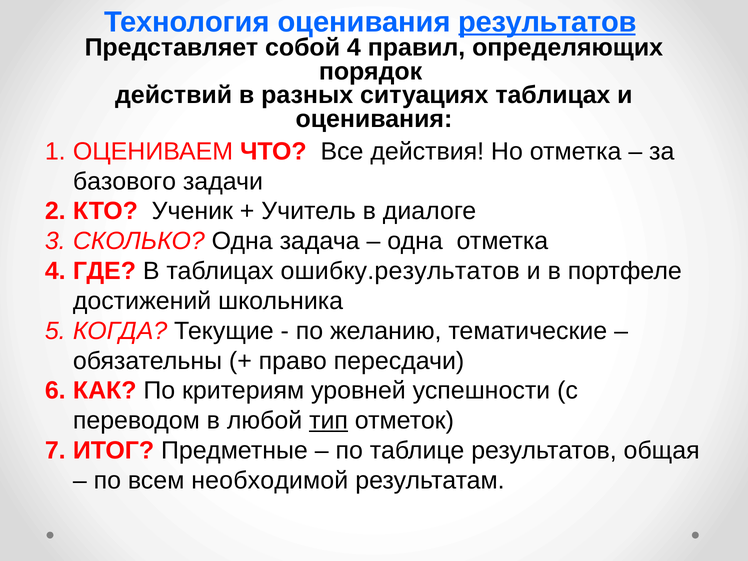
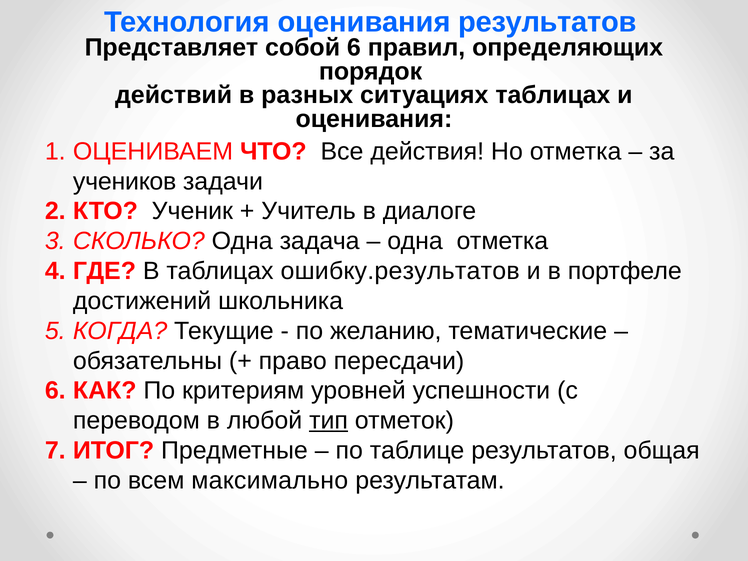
результатов underline: present -> none (547, 22)
собой 4: 4 -> 6 (354, 47)
базового: базового -> учеников (125, 181)
необходимой: необходимой -> максимально (270, 480)
